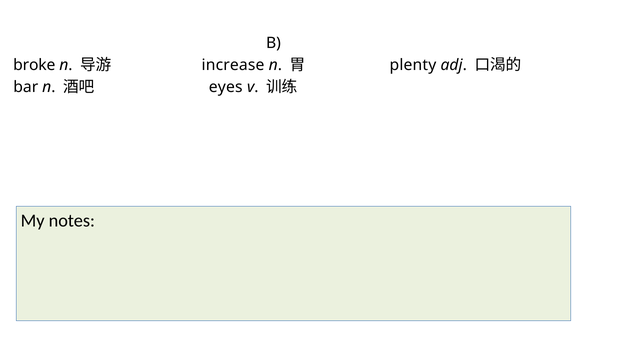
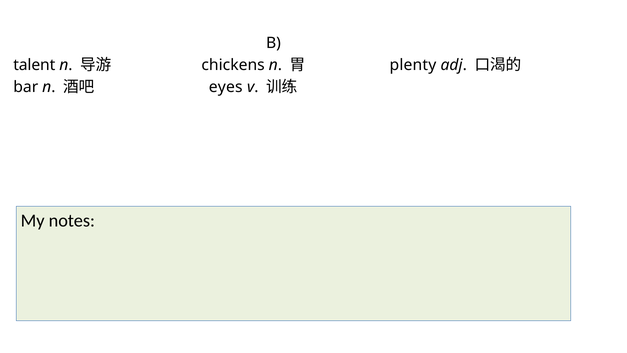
broke: broke -> talent (34, 65)
increase: increase -> chickens (233, 65)
